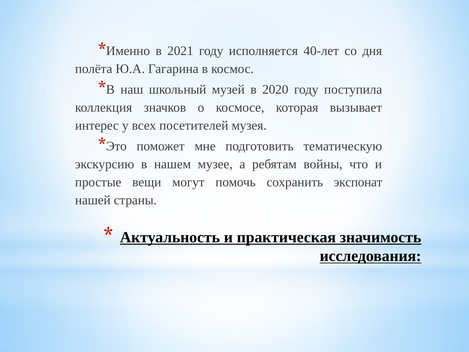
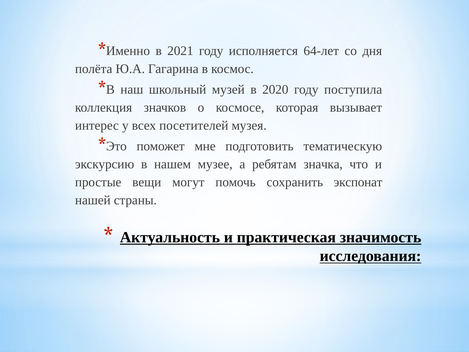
40-лет: 40-лет -> 64-лет (321, 51)
войны: войны -> значка (323, 164)
